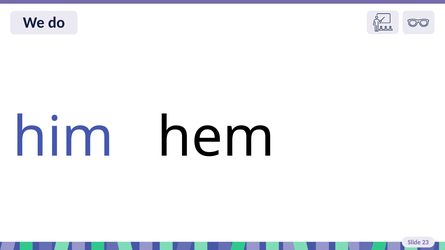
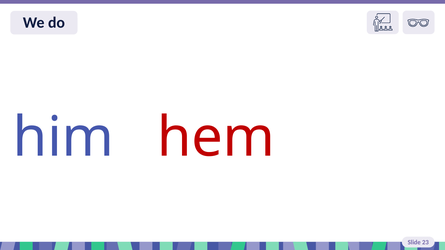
hem colour: black -> red (216, 138)
